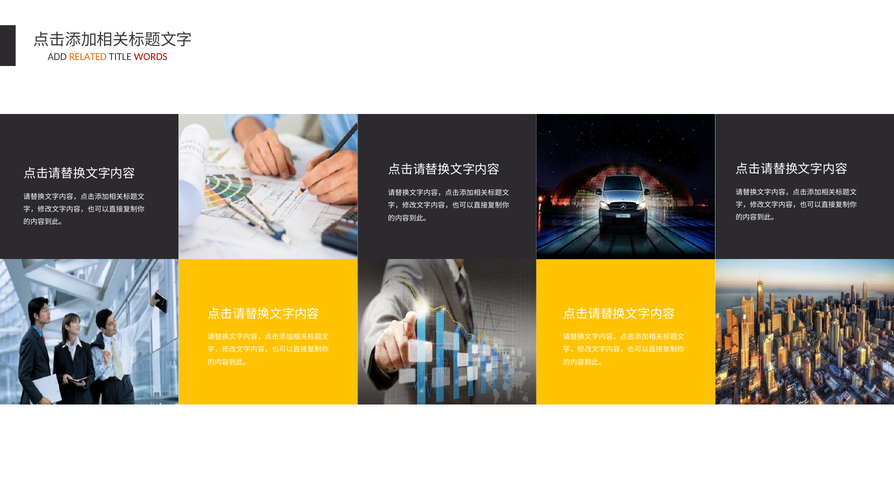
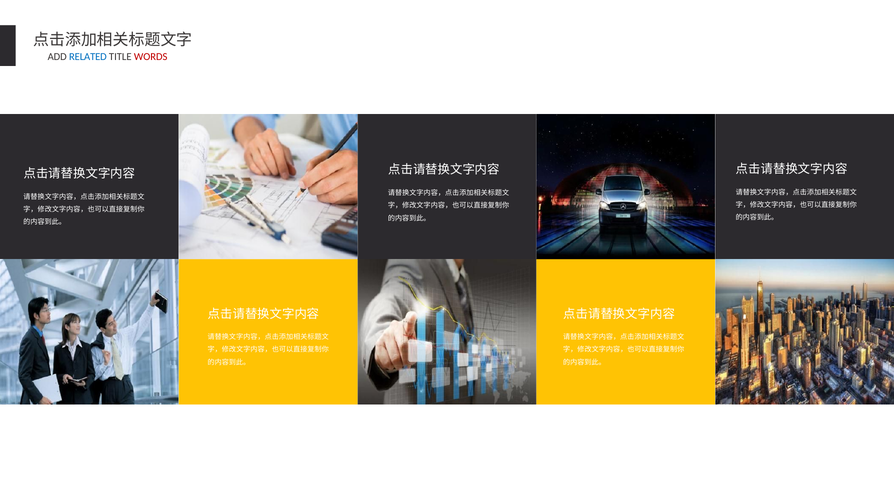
RELATED colour: orange -> blue (88, 57)
